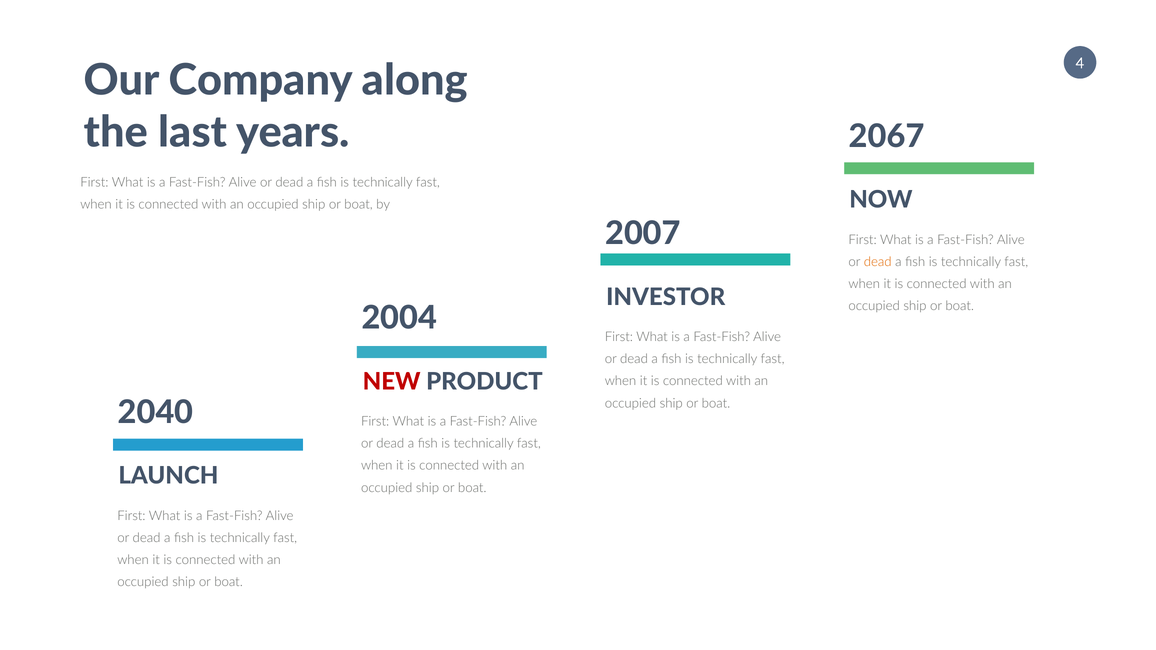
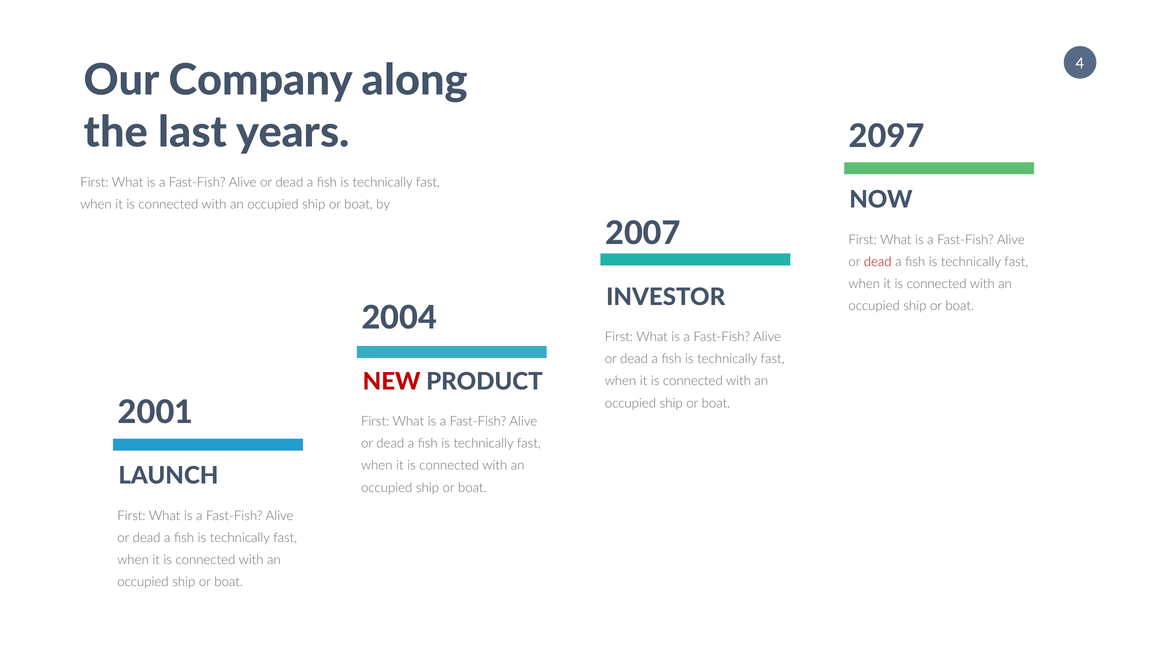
2067: 2067 -> 2097 (887, 136)
dead colour: orange -> red (878, 262)
2040: 2040 -> 2001 (156, 413)
